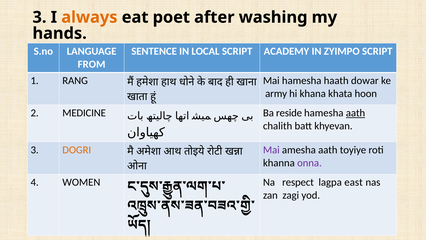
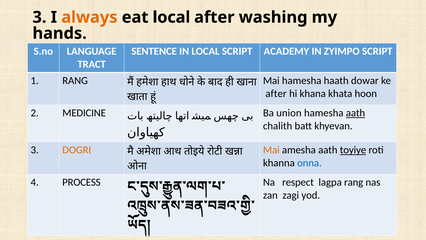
eat poet: poet -> local (171, 17)
FROM: FROM -> TRACT (92, 64)
army: army -> after (276, 94)
reside: reside -> union (289, 113)
Mai colour: purple -> orange (271, 150)
toyiye underline: none -> present (353, 150)
onna colour: purple -> blue (309, 163)
WOMEN: WOMEN -> PROCESS (81, 182)
lagpa east: east -> rang (354, 182)
